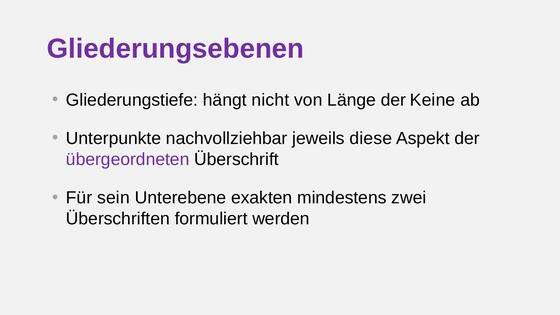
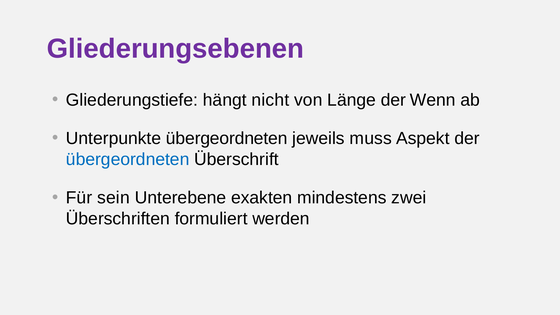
Keine: Keine -> Wenn (433, 100)
Unterpunkte nachvollziehbar: nachvollziehbar -> übergeordneten (227, 138)
diese: diese -> muss (371, 138)
übergeordneten colour: purple -> blue (128, 159)
